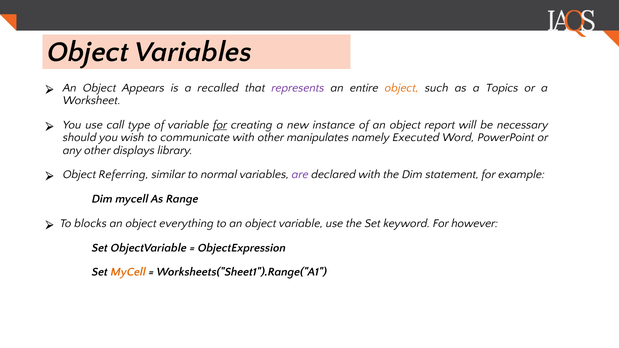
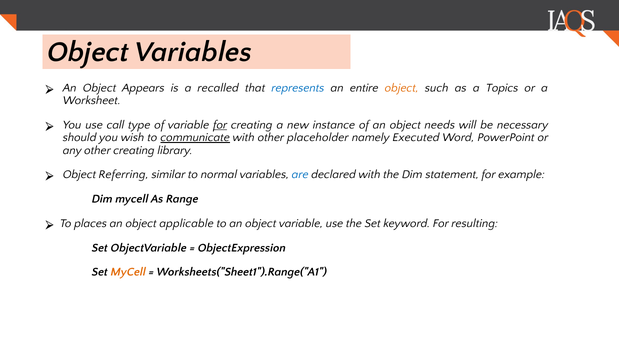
represents colour: purple -> blue (298, 88)
report: report -> needs (440, 125)
communicate underline: none -> present (195, 138)
manipulates: manipulates -> placeholder (318, 138)
other displays: displays -> creating (134, 150)
are colour: purple -> blue (300, 175)
blocks: blocks -> places (91, 224)
everything: everything -> applicable (187, 224)
however: however -> resulting (475, 224)
